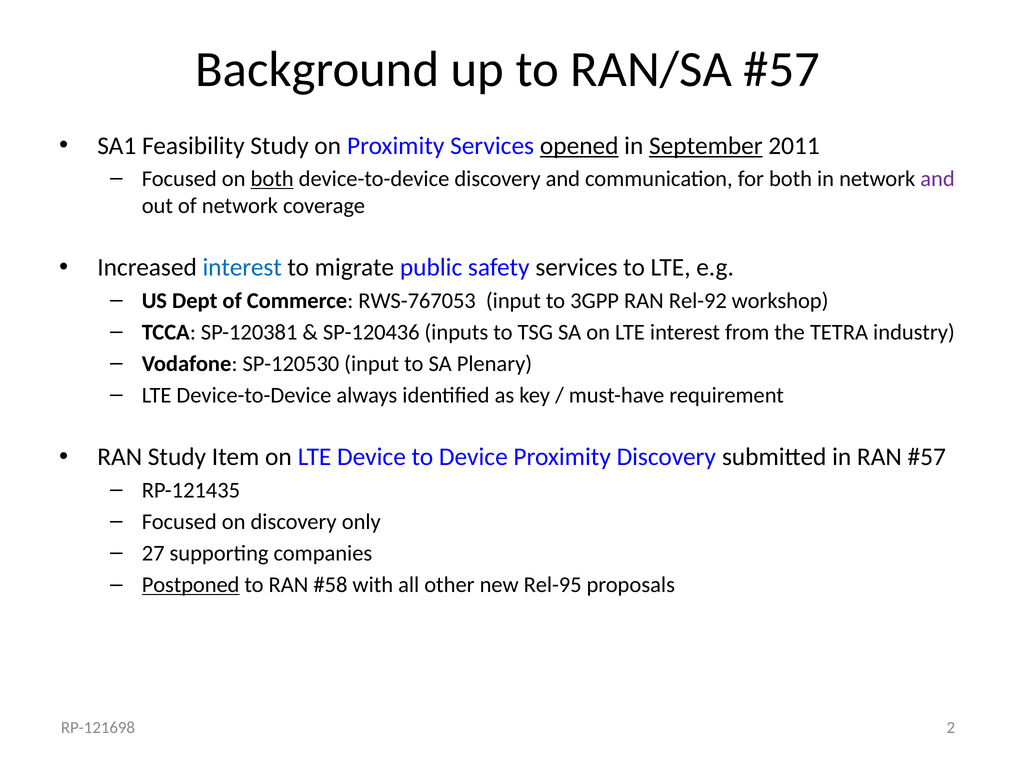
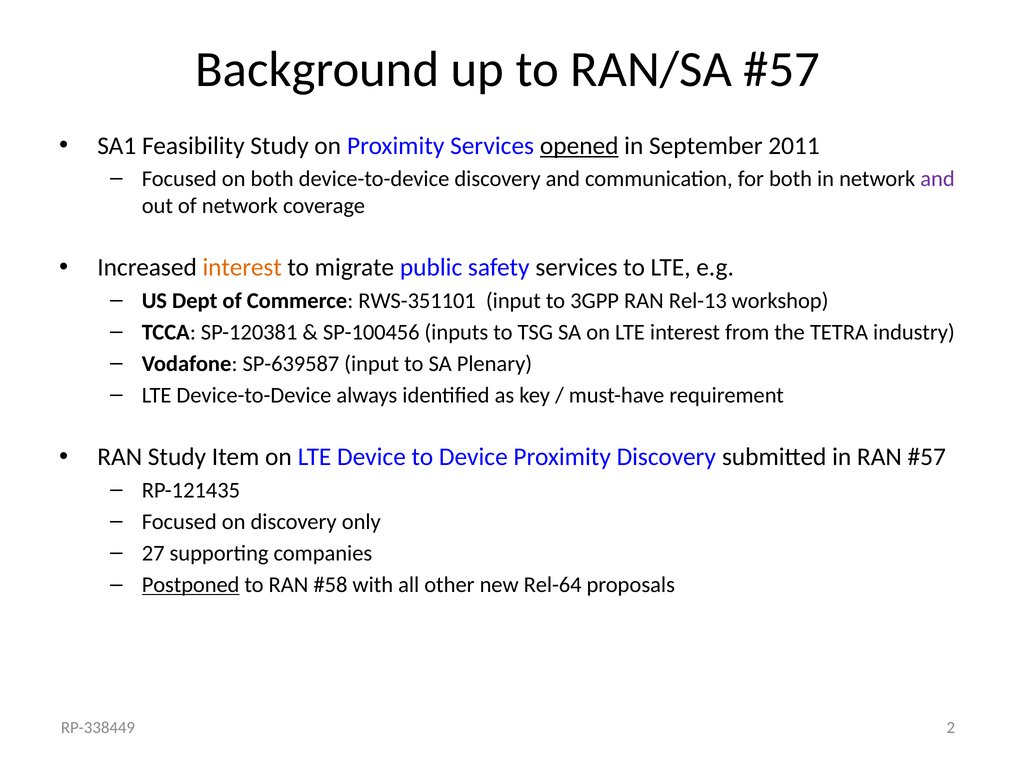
September underline: present -> none (706, 146)
both underline: present -> none (272, 179)
interest colour: blue -> orange (242, 268)
RWS-767053: RWS-767053 -> RWS-351101 (417, 301)
Rel-92: Rel-92 -> Rel-13 (698, 301)
SP-120436: SP-120436 -> SP-100456 (371, 332)
SP-120530: SP-120530 -> SP-639587 (291, 364)
Rel-95: Rel-95 -> Rel-64 (553, 585)
RP-121698: RP-121698 -> RP-338449 (98, 728)
